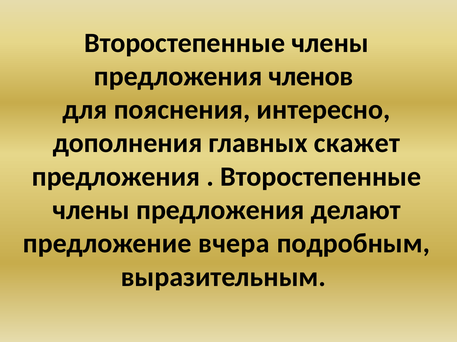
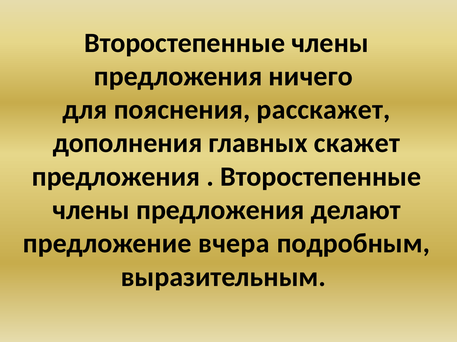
членов: членов -> ничего (311, 76)
интересно: интересно -> расскажет (323, 110)
